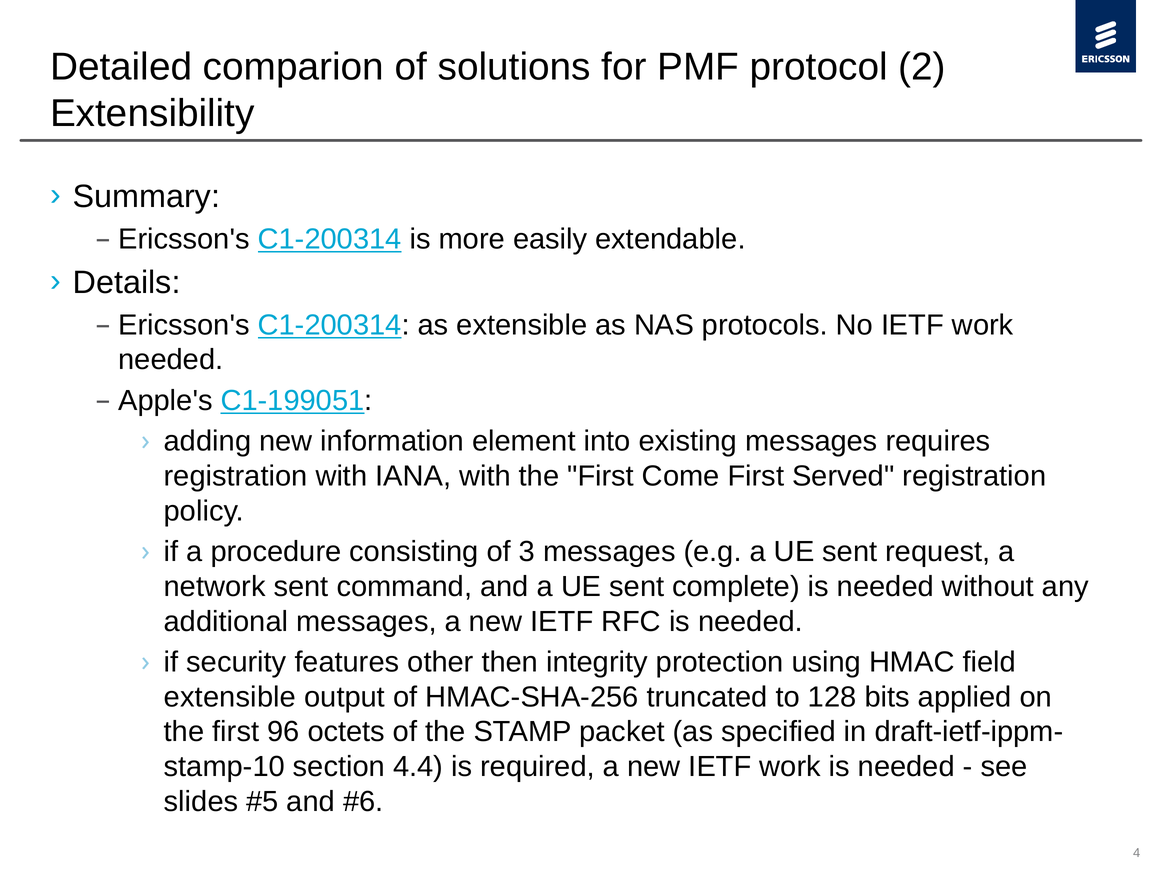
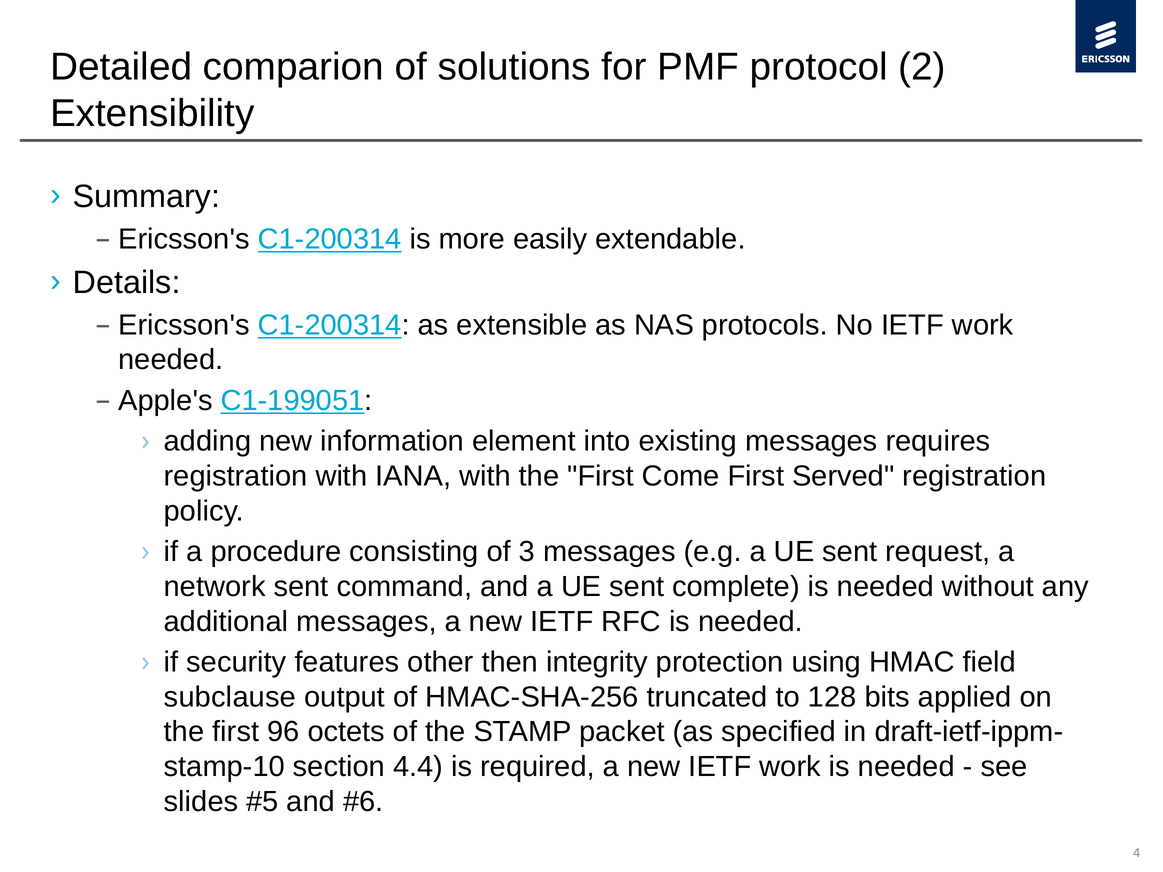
extensible: extensible -> subclause (230, 697)
